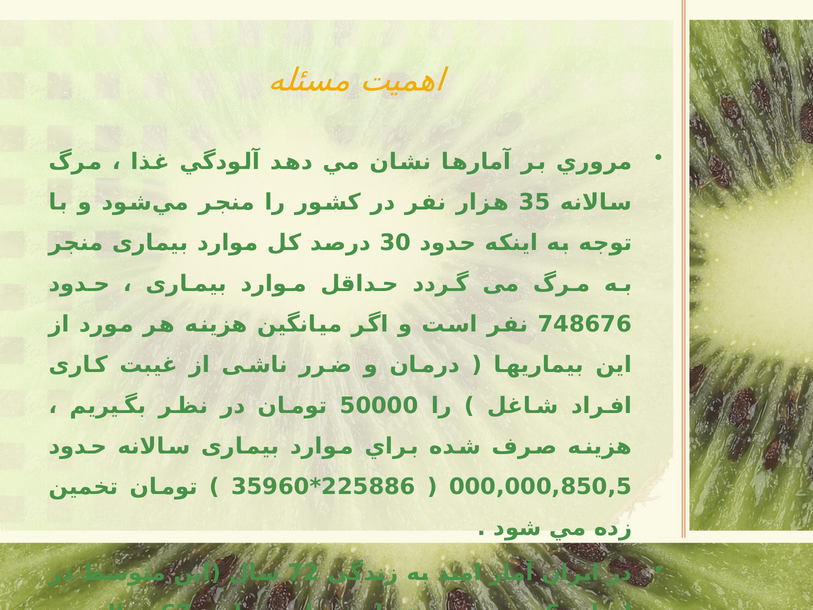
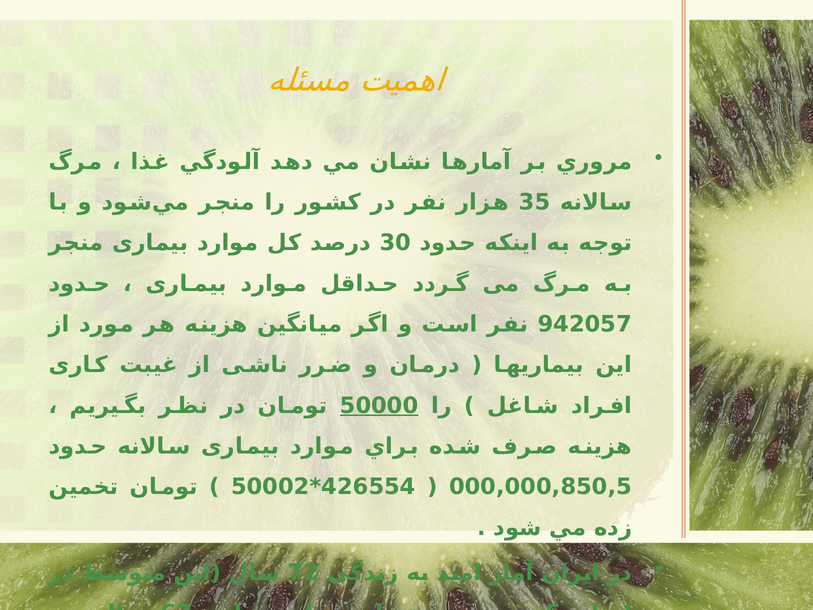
748676: 748676 -> 942057 (585, 324)
50000 underline: none -> present (379, 405)
35960: 35960 -> 50002 (270, 487)
225886: 225886 -> 426554 (369, 487)
